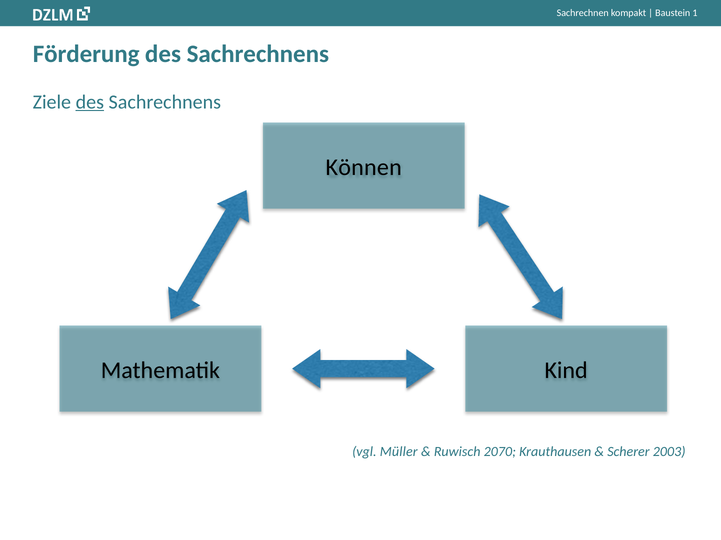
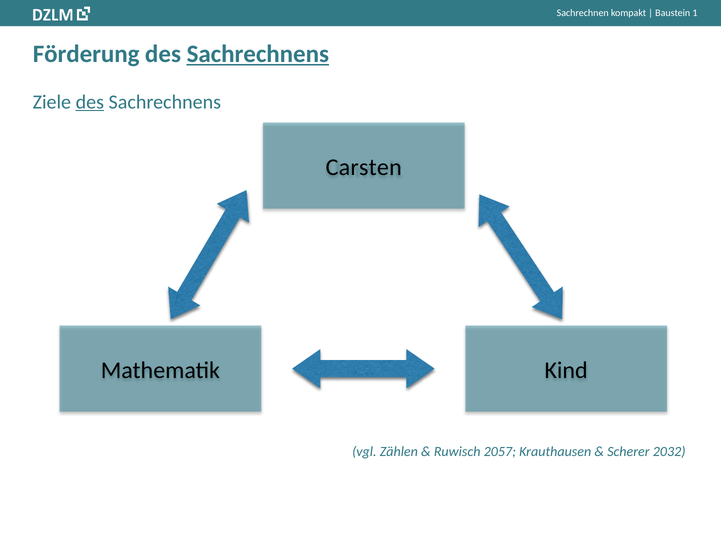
Sachrechnens underline: none -> present (258, 54)
Können: Können -> Carsten (364, 168)
Müller: Müller -> Zählen (399, 452)
2070: 2070 -> 2057 (500, 452)
2003: 2003 -> 2032 (669, 452)
